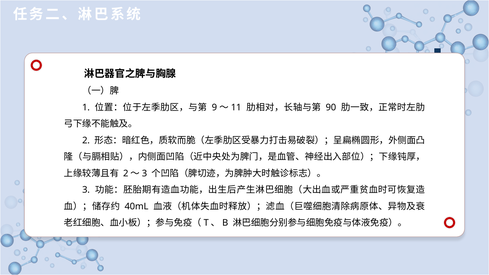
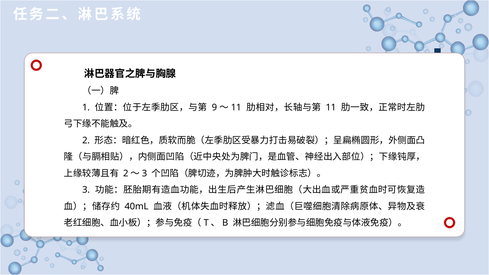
90: 90 -> 11 (331, 107)
